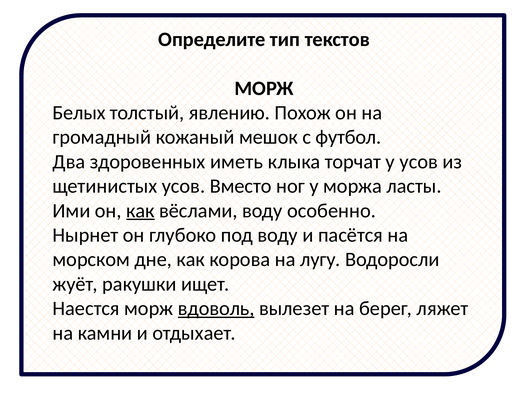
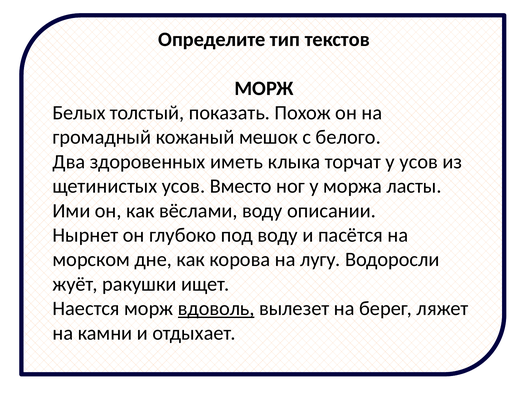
явлению: явлению -> показать (229, 113)
футбол: футбол -> белого (348, 137)
как underline: present -> none (140, 211)
особенно: особенно -> описании (331, 211)
